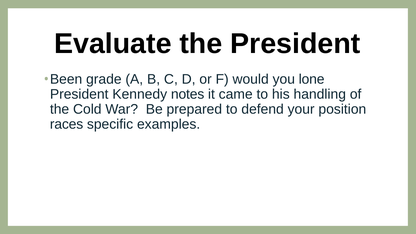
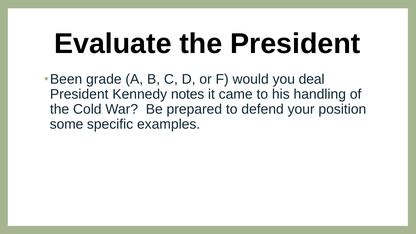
lone: lone -> deal (312, 79)
races: races -> some (67, 124)
